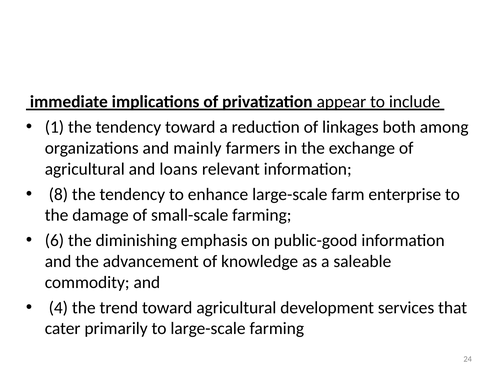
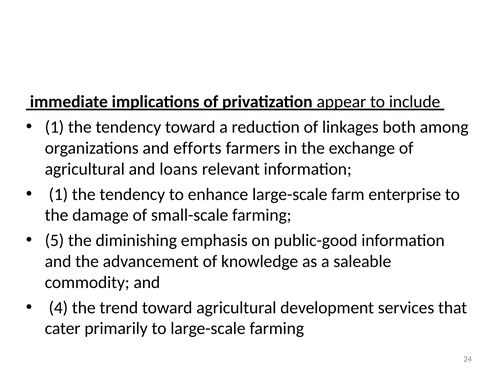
mainly: mainly -> efforts (197, 148)
8: 8 -> 1 (58, 195)
6: 6 -> 5 (54, 241)
